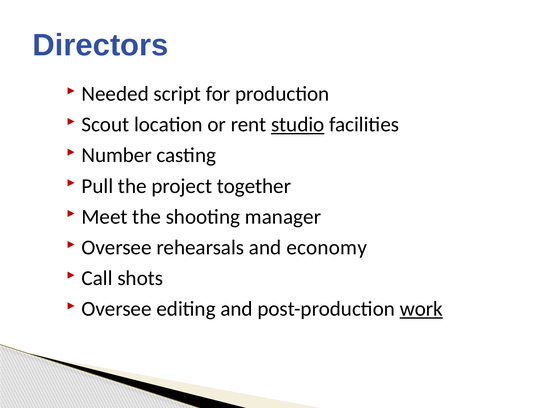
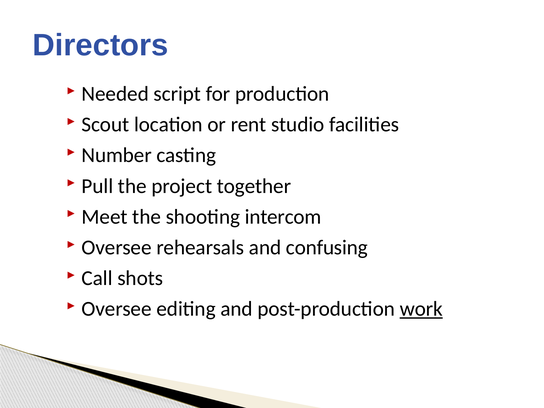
studio underline: present -> none (298, 125)
manager: manager -> intercom (283, 217)
economy: economy -> confusing (327, 247)
